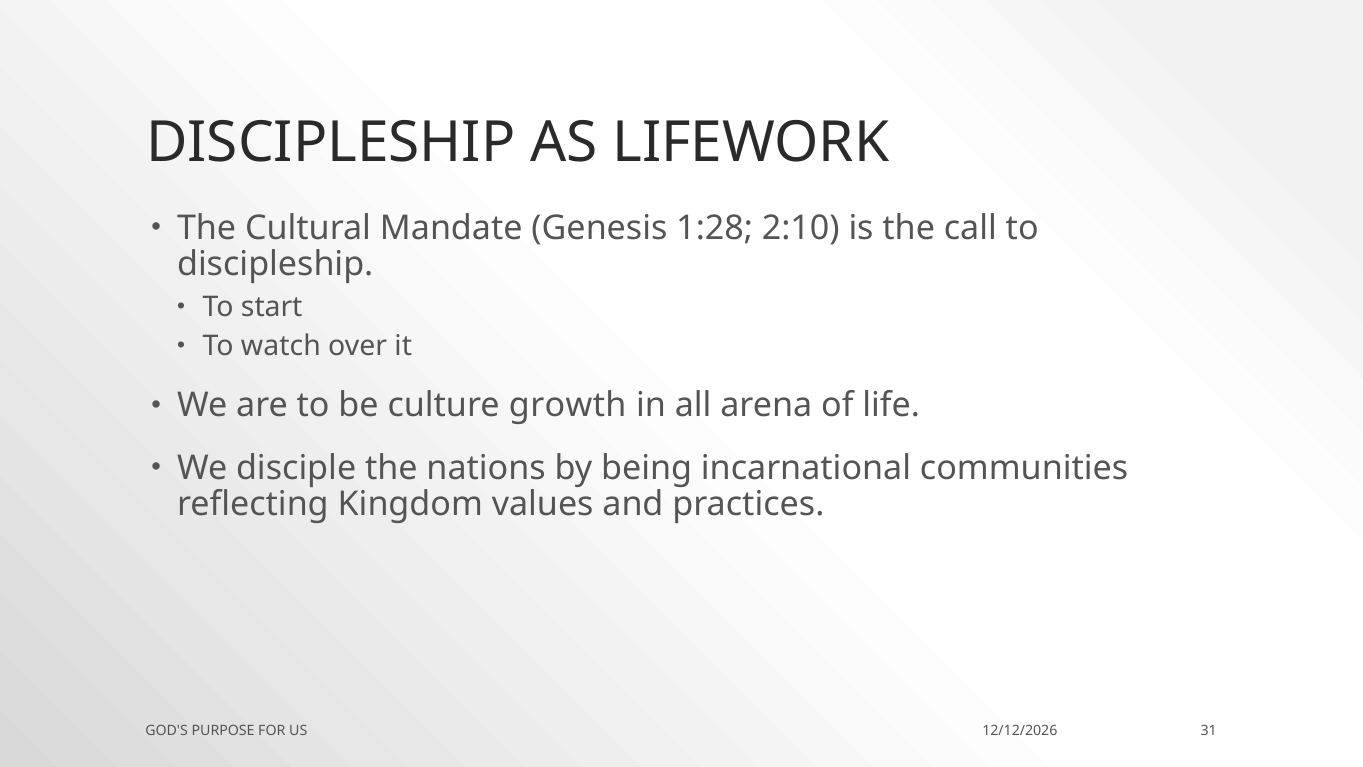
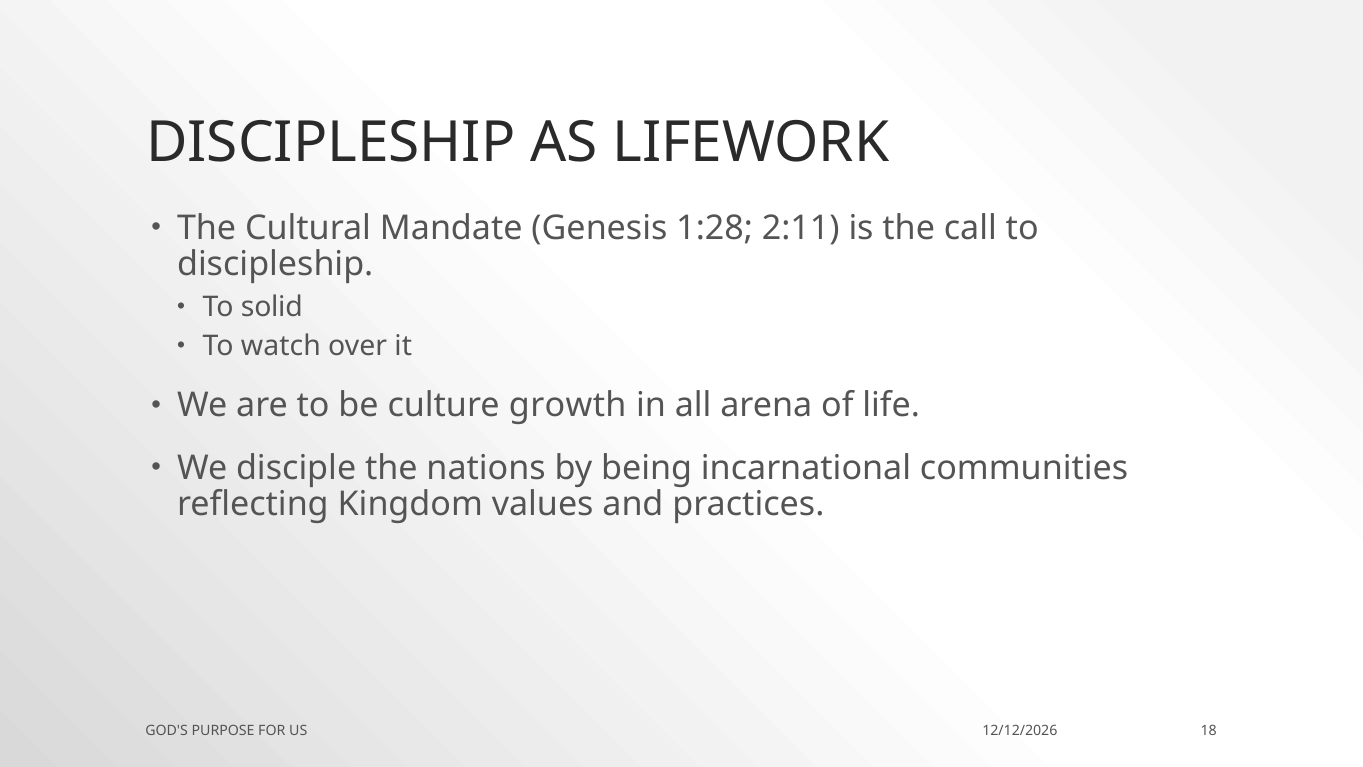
2:10: 2:10 -> 2:11 (801, 228)
start: start -> solid (272, 307)
31: 31 -> 18 (1209, 731)
